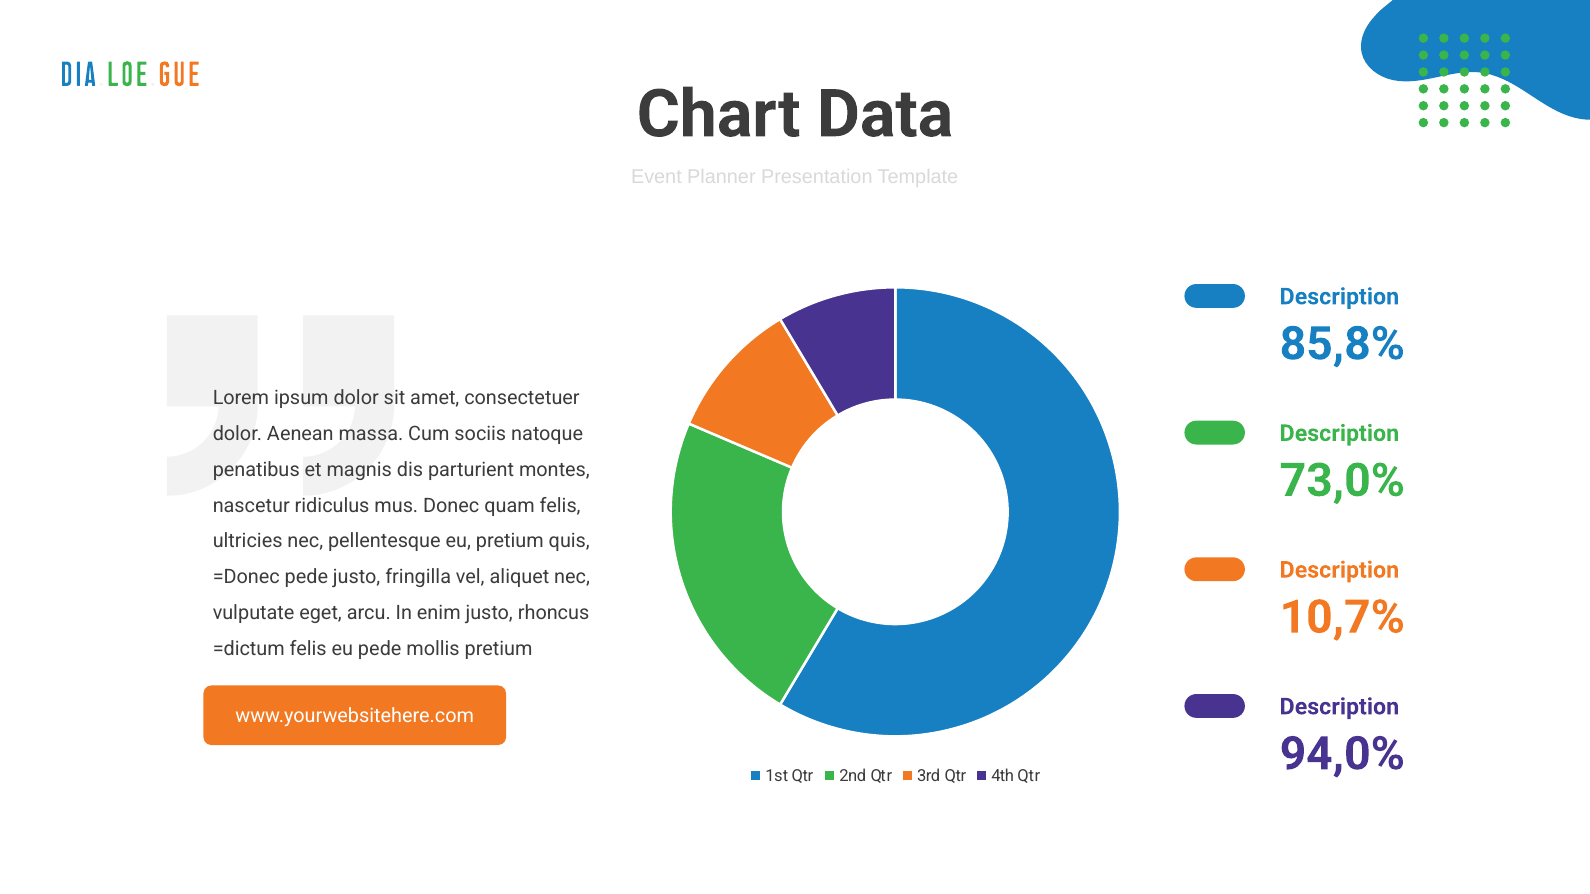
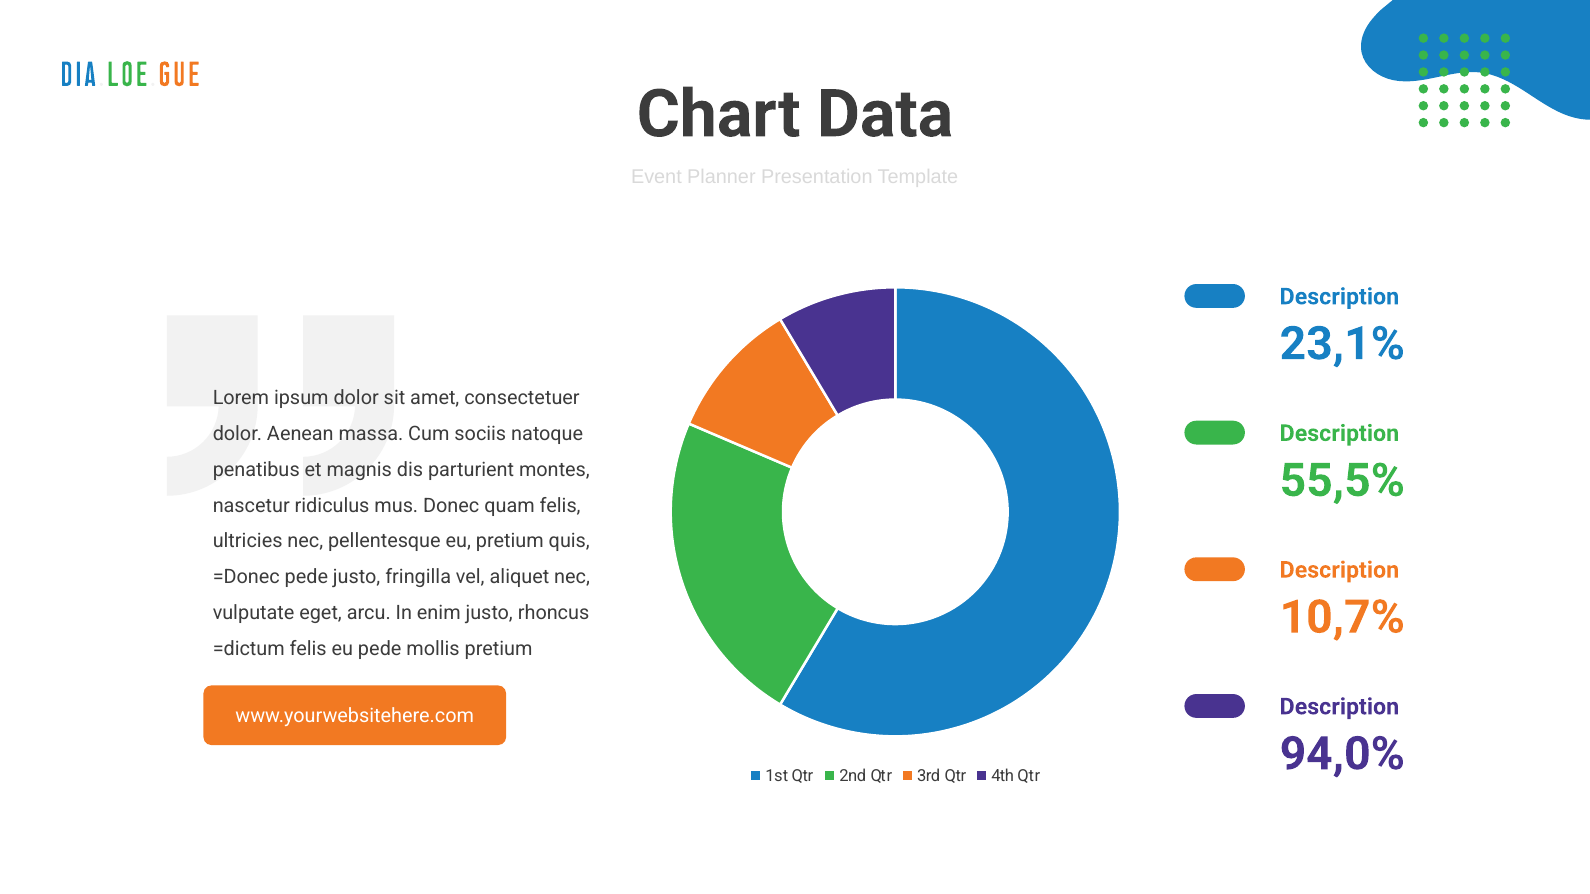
85,8%: 85,8% -> 23,1% (1342, 344)
73,0%: 73,0% -> 55,5% (1342, 481)
